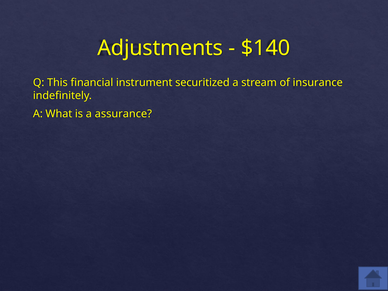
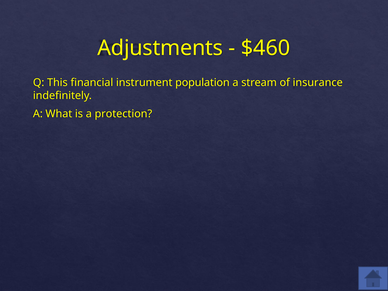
$140: $140 -> $460 (266, 48)
securitized: securitized -> population (202, 83)
assurance: assurance -> protection (123, 114)
